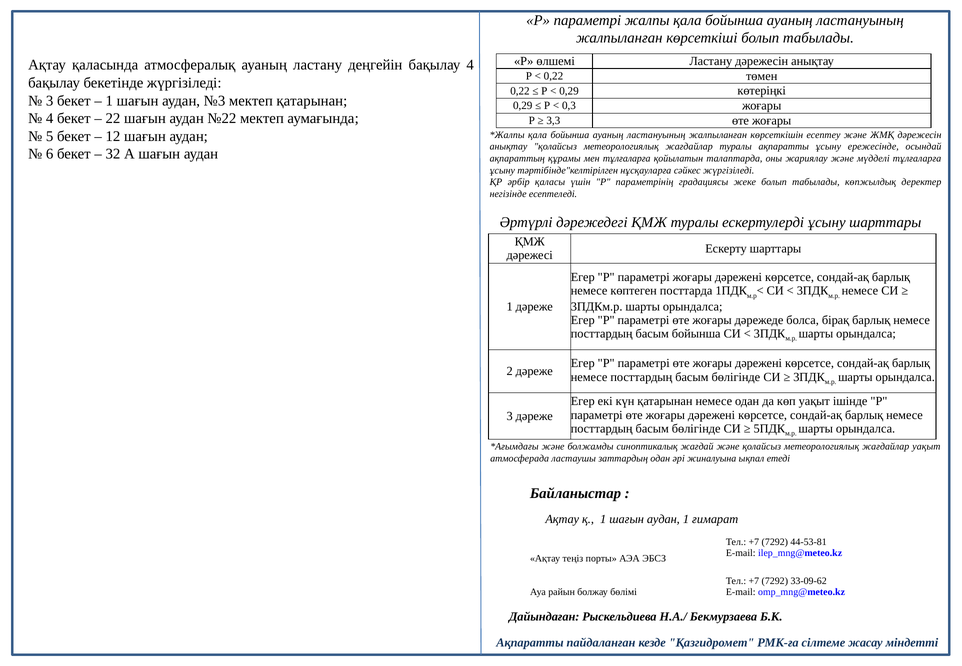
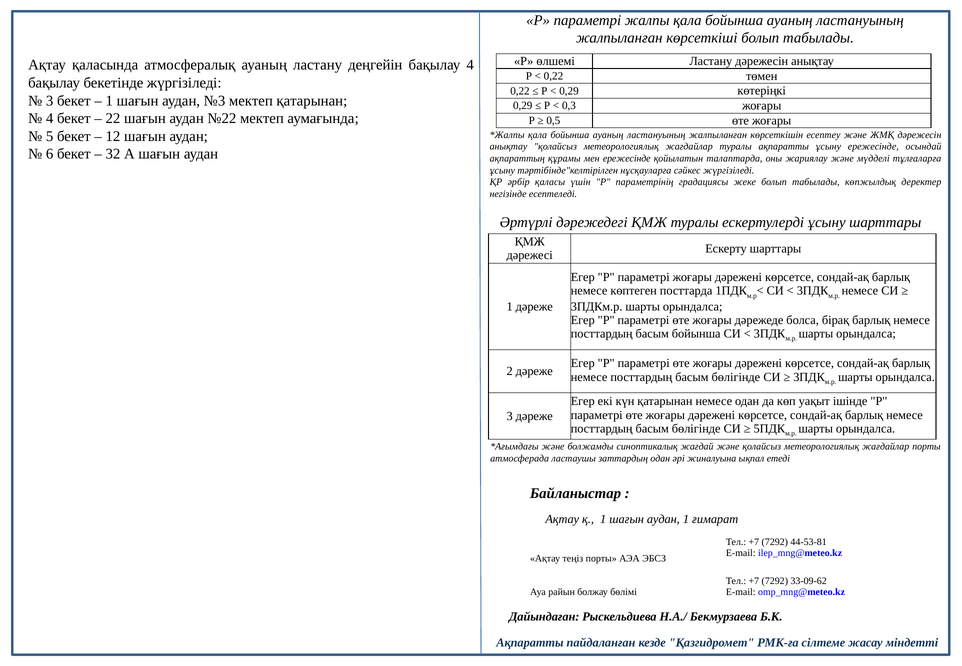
3,3: 3,3 -> 0,5 (553, 121)
мен тұлғаларға: тұлғаларға -> ережесінде (627, 159)
жағдайлар уақыт: уақыт -> порты (926, 446)
